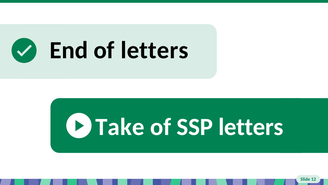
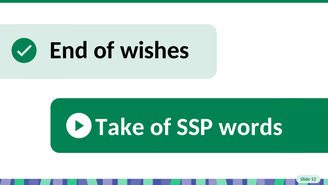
of letters: letters -> wishes (155, 50)
letters: letters -> words (251, 127)
